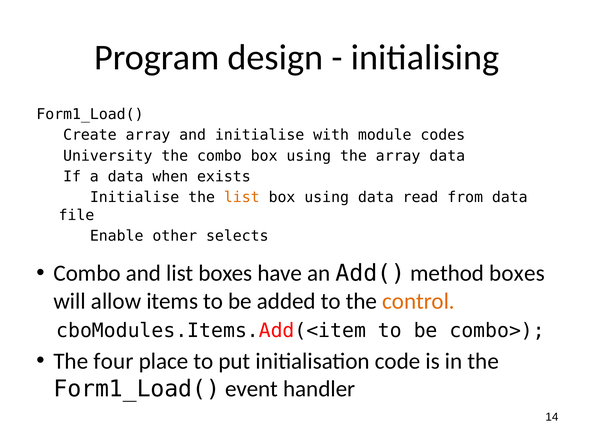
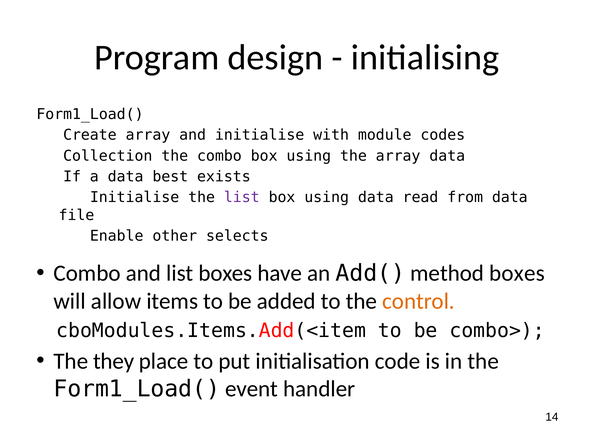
University: University -> Collection (108, 156)
when: when -> best (170, 176)
list colour: orange -> purple (242, 197)
four: four -> they (114, 361)
